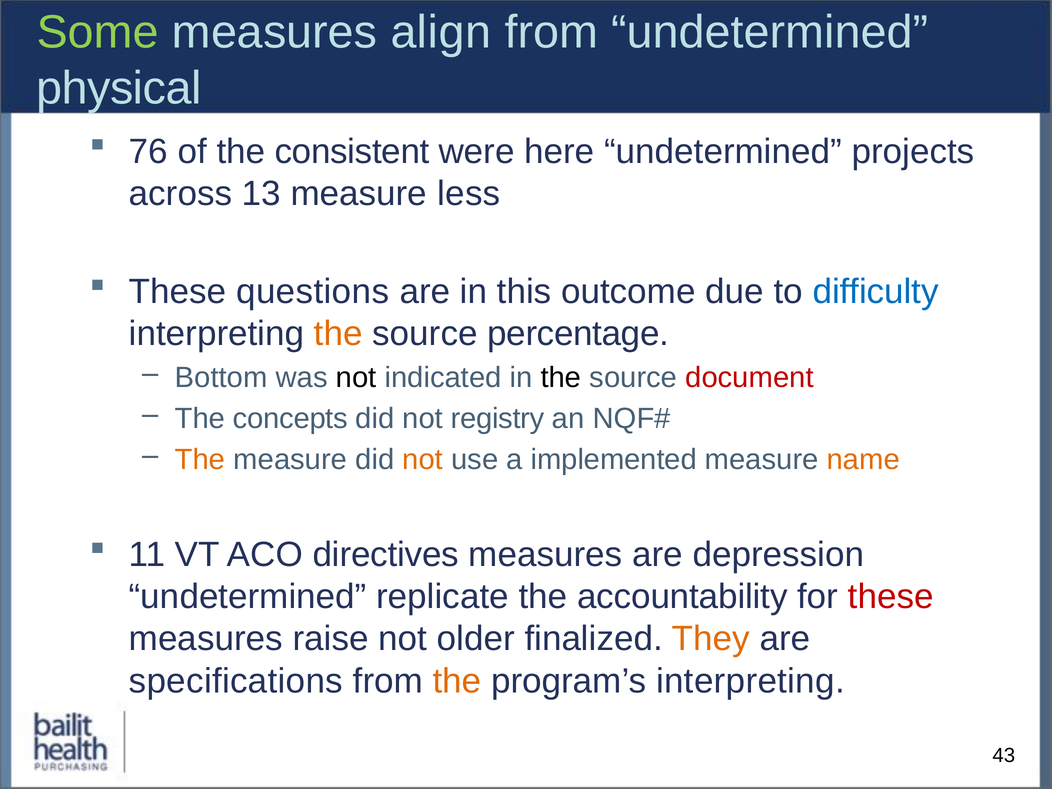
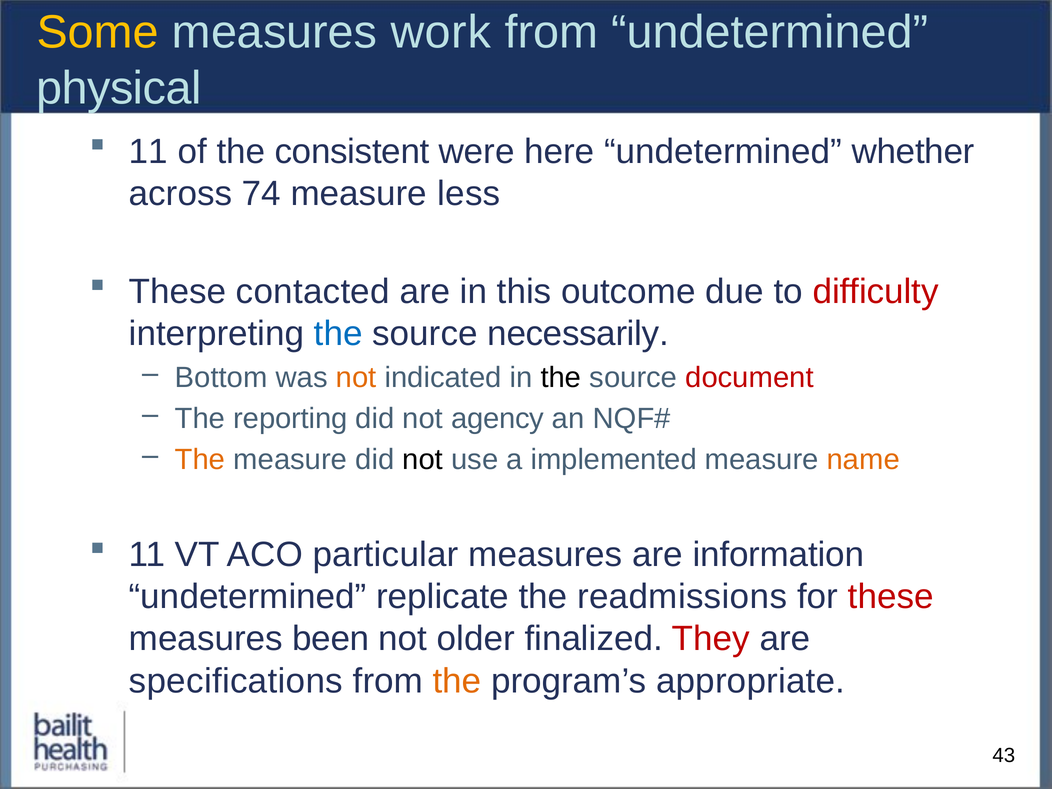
Some colour: light green -> yellow (98, 32)
align: align -> work (441, 32)
76: 76 -> 11 (148, 151)
projects: projects -> whether (913, 151)
13: 13 -> 74 (261, 194)
questions: questions -> contacted (313, 292)
difficulty colour: blue -> red (876, 292)
the colour: orange -> blue (338, 334)
percentage: percentage -> necessarily (578, 334)
not colour: black -> orange (356, 378)
concepts: concepts -> reporting (290, 419)
registry: registry -> agency (498, 419)
not colour: orange -> black (423, 460)
directives: directives -> particular (386, 555)
depression: depression -> information (778, 555)
accountability: accountability -> readmissions (682, 597)
raise: raise -> been (331, 639)
They colour: orange -> red (711, 639)
program’s interpreting: interpreting -> appropriate (751, 681)
